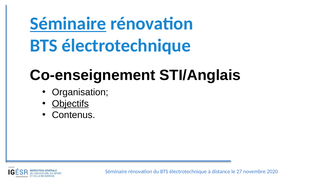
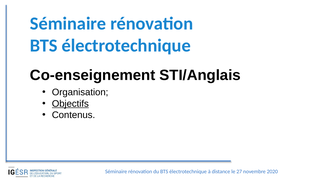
Séminaire underline: present -> none (68, 24)
